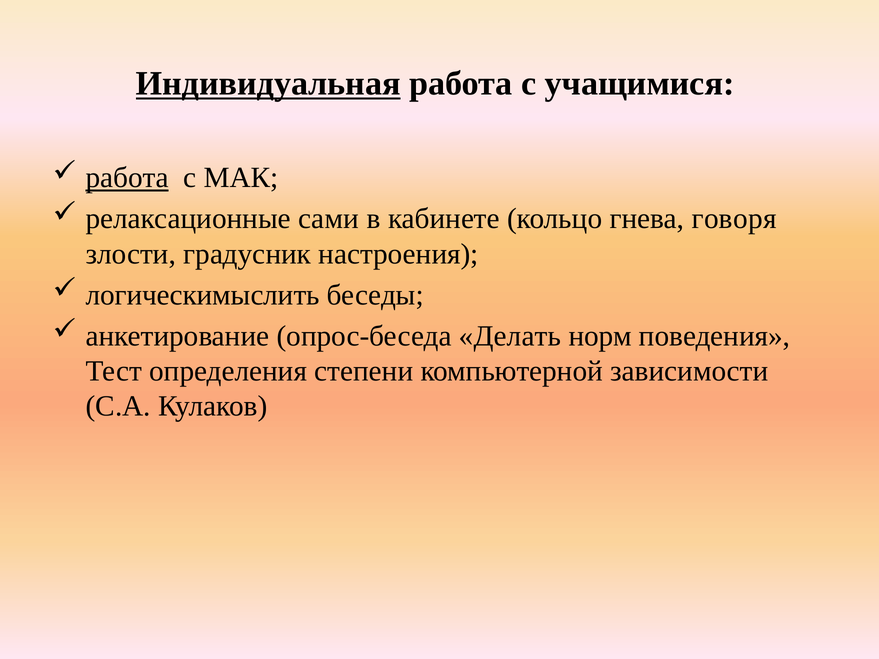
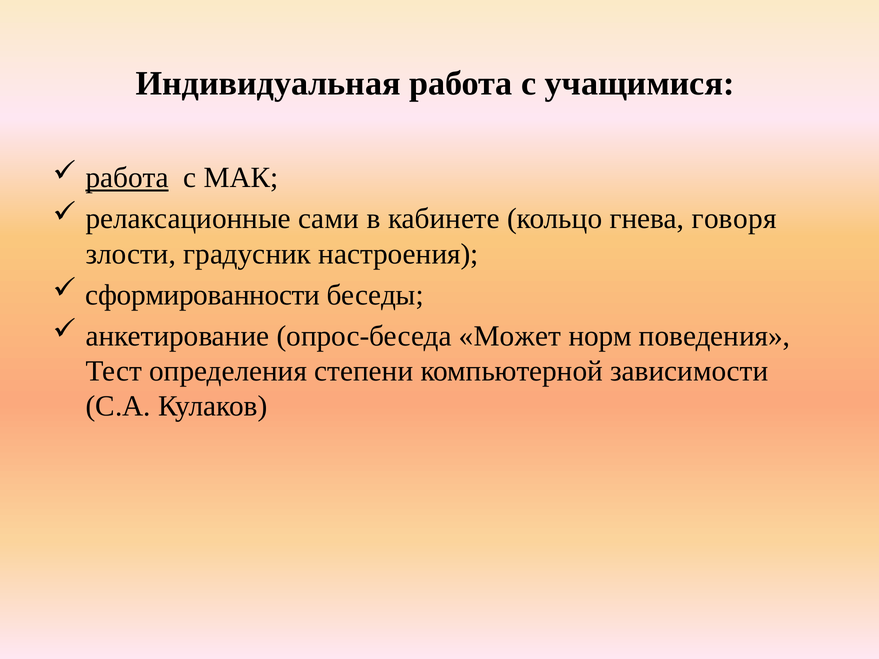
Индивидуальная underline: present -> none (268, 84)
логическимыслить: логическимыслить -> сформированности (203, 295)
Делать: Делать -> Может (510, 336)
